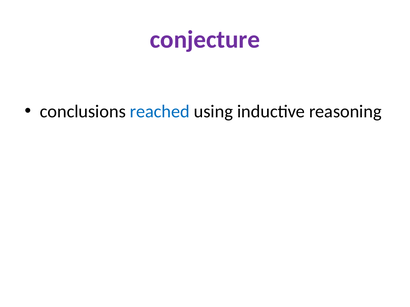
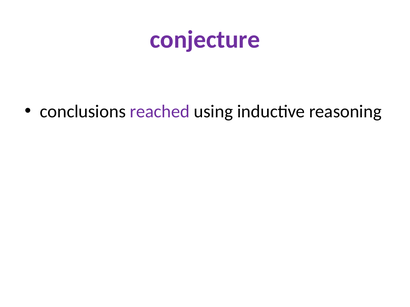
reached colour: blue -> purple (160, 112)
